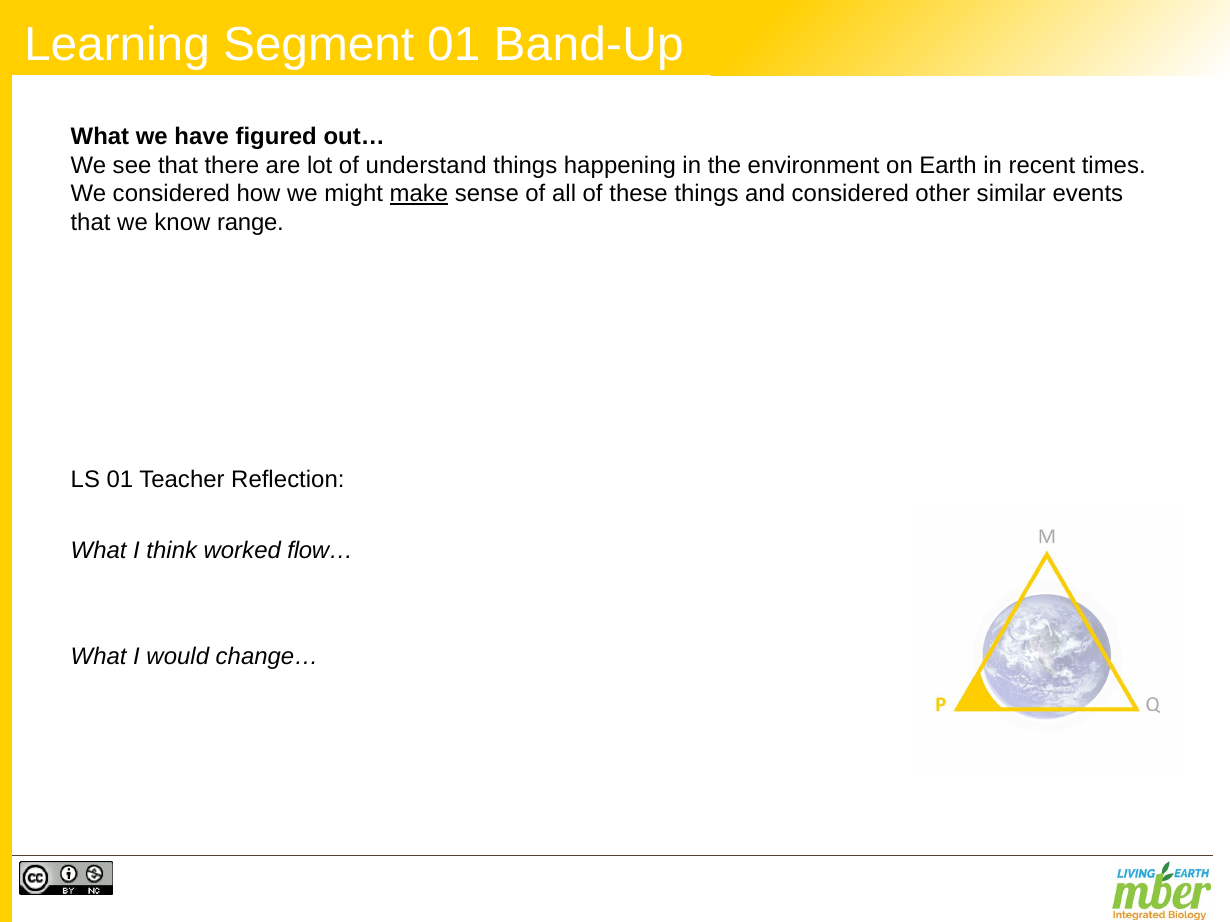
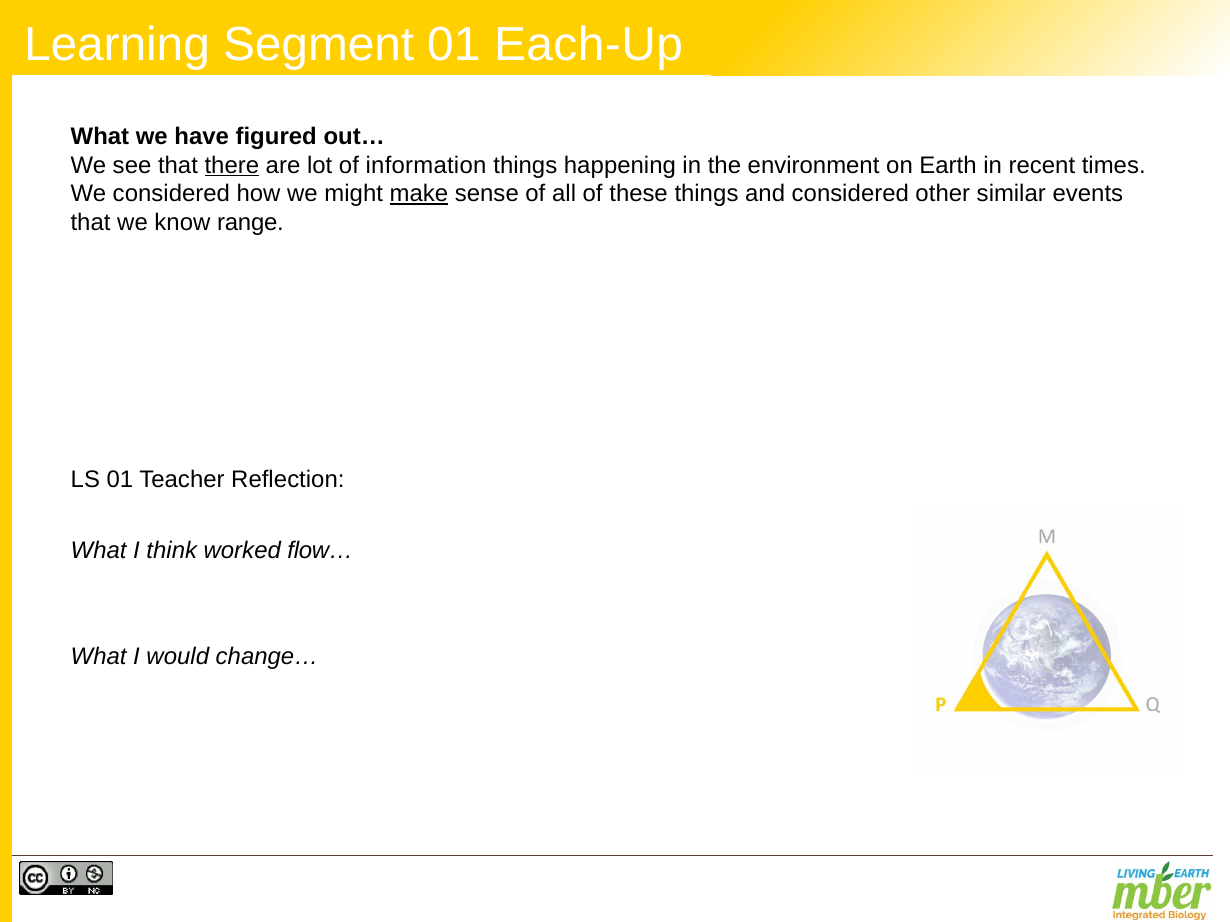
Band-Up: Band-Up -> Each-Up (589, 44)
there underline: none -> present (232, 165)
understand: understand -> information (426, 165)
